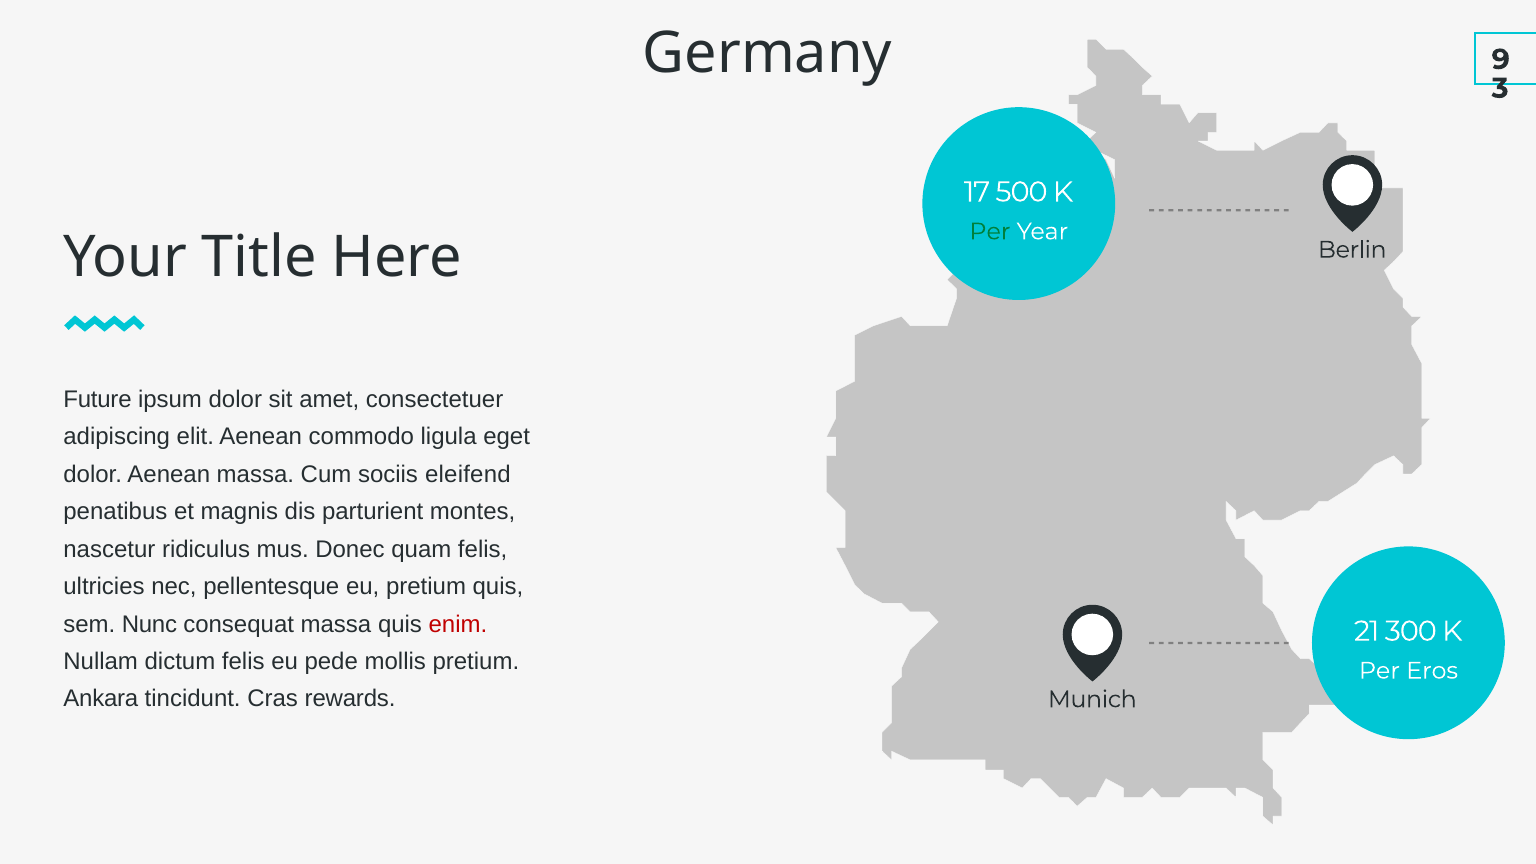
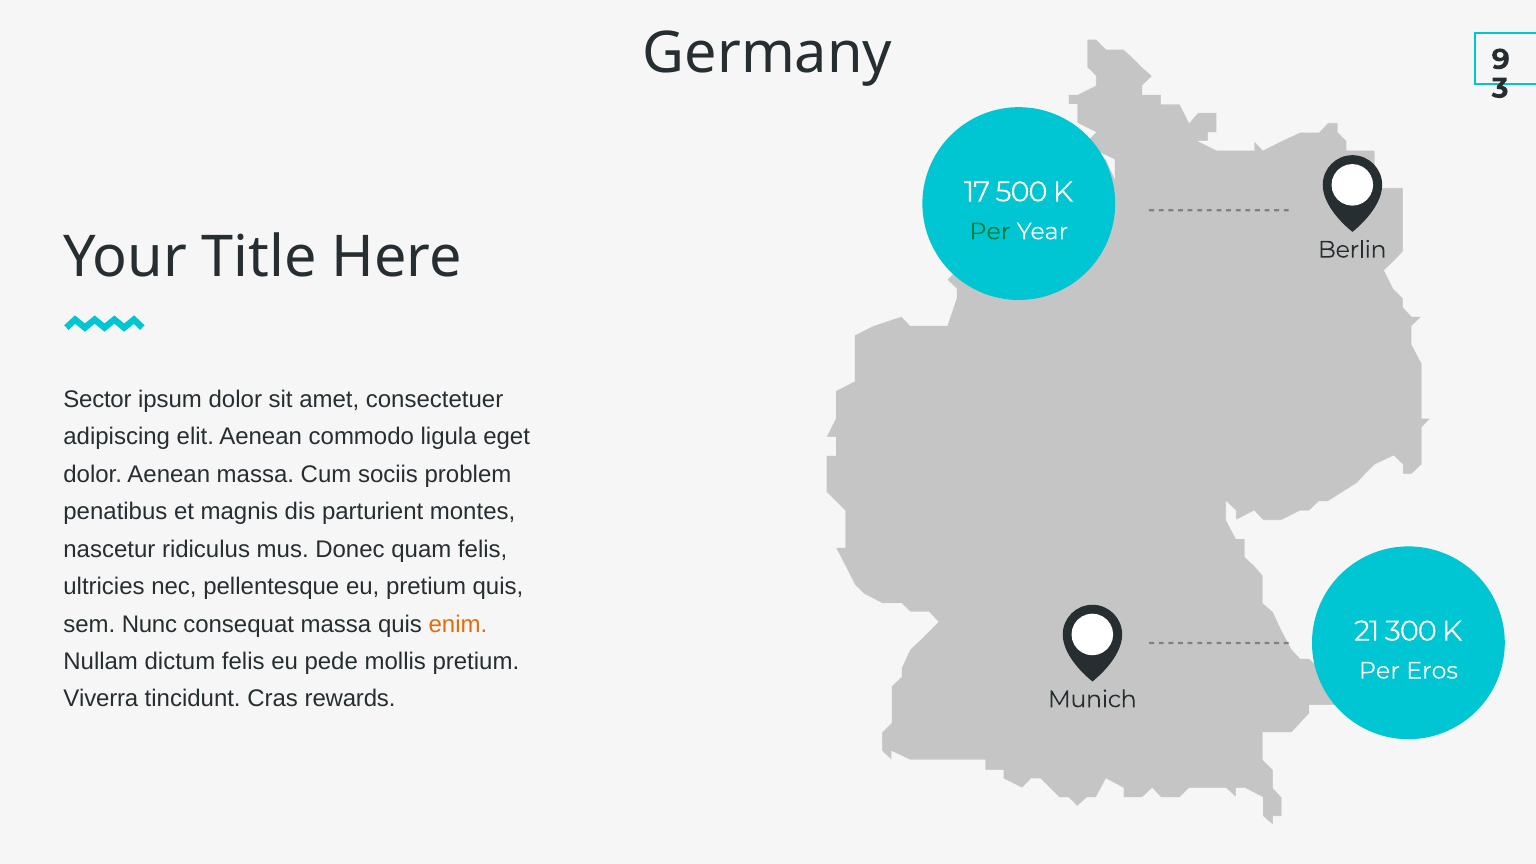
Future: Future -> Sector (98, 400)
eleifend: eleifend -> problem (468, 474)
enim colour: red -> orange (458, 624)
Ankara: Ankara -> Viverra (101, 699)
